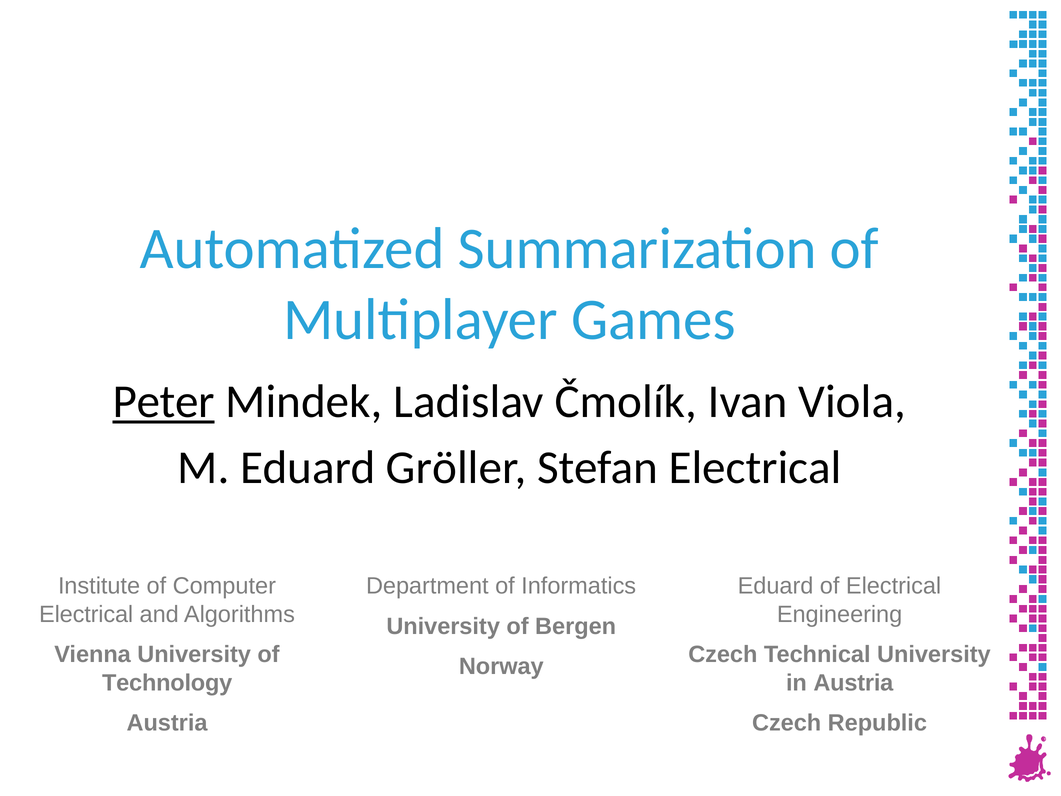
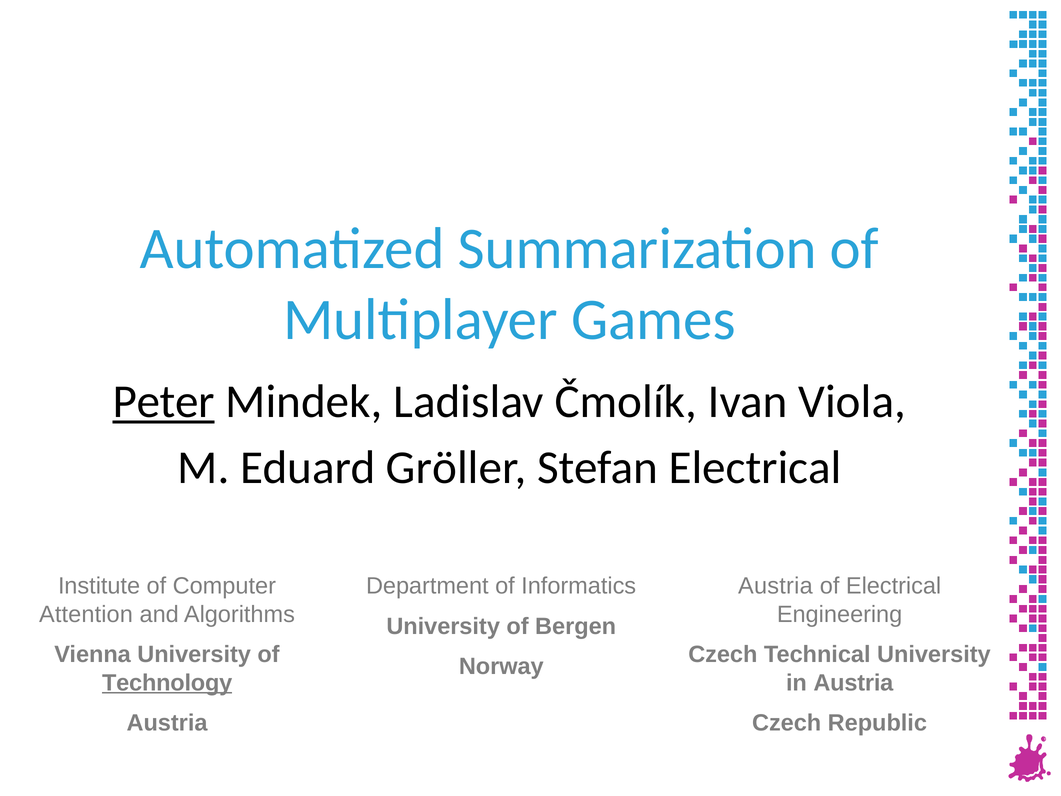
Eduard: Eduard -> Austria (775, 586)
Electrical: Electrical -> Attention (86, 614)
Technology underline: none -> present (167, 683)
